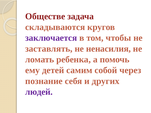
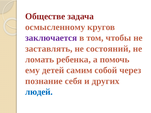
складываются: складываются -> осмысленному (55, 27)
ненасилия: ненасилия -> состояний (108, 49)
людей colour: purple -> blue (39, 92)
